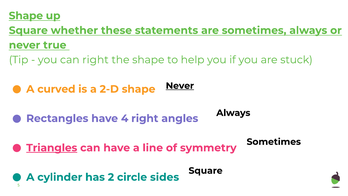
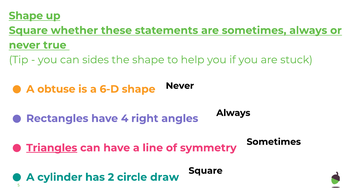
can right: right -> sides (96, 60)
Never underline: present -> none (180, 86)
curved: curved -> obtuse (56, 89)
2-D: 2-D -> 6-D (109, 89)
sides: sides -> draw (165, 177)
